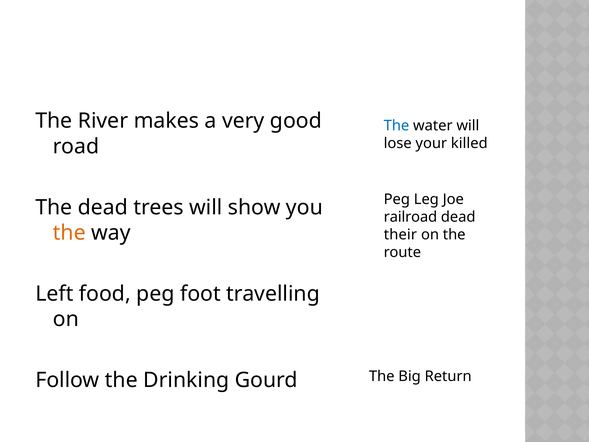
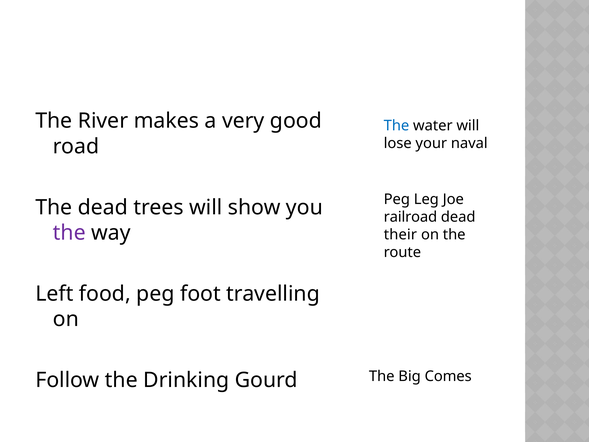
killed: killed -> naval (469, 143)
the colour: orange -> purple (69, 233)
Return: Return -> Comes (448, 376)
